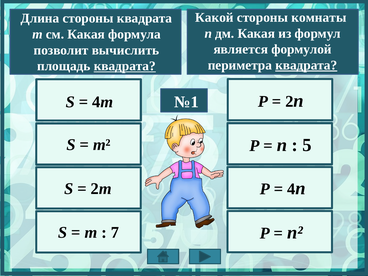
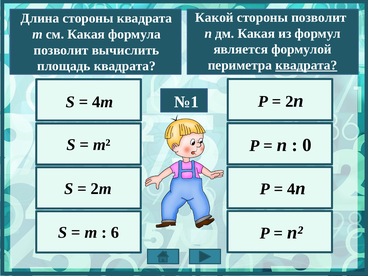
стороны комнаты: комнаты -> позволит (319, 17)
квадрата underline: present -> none (125, 66)
5: 5 -> 0 (307, 145)
7: 7 -> 6 (115, 232)
